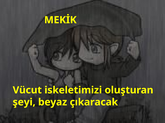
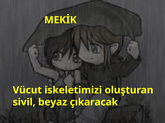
şeyi: şeyi -> sivil (24, 103)
